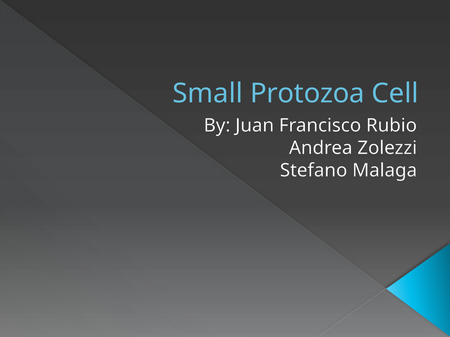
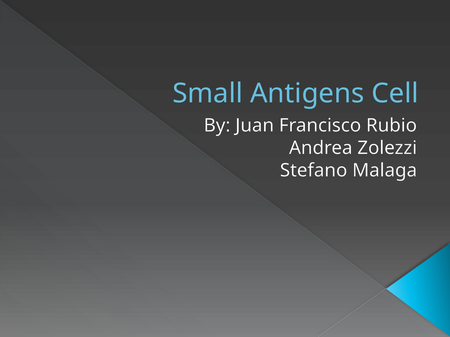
Protozoa: Protozoa -> Antigens (307, 94)
